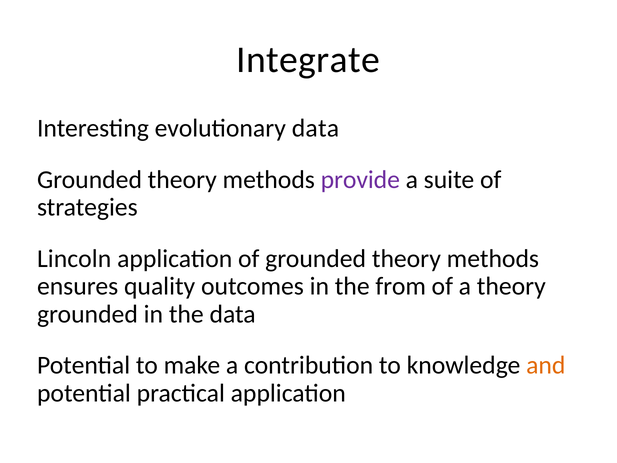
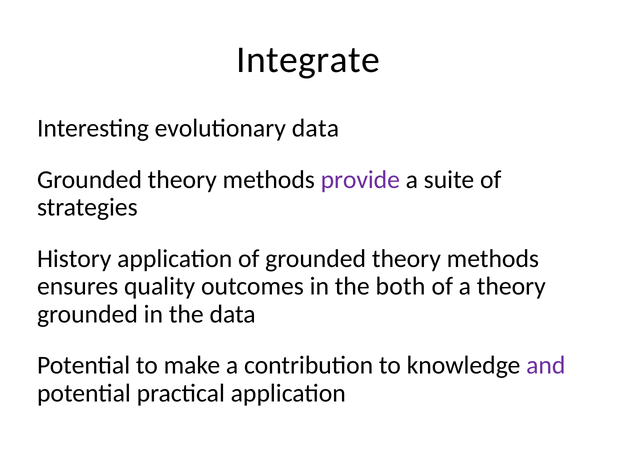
Lincoln: Lincoln -> History (74, 258)
from: from -> both (400, 286)
and colour: orange -> purple (546, 365)
